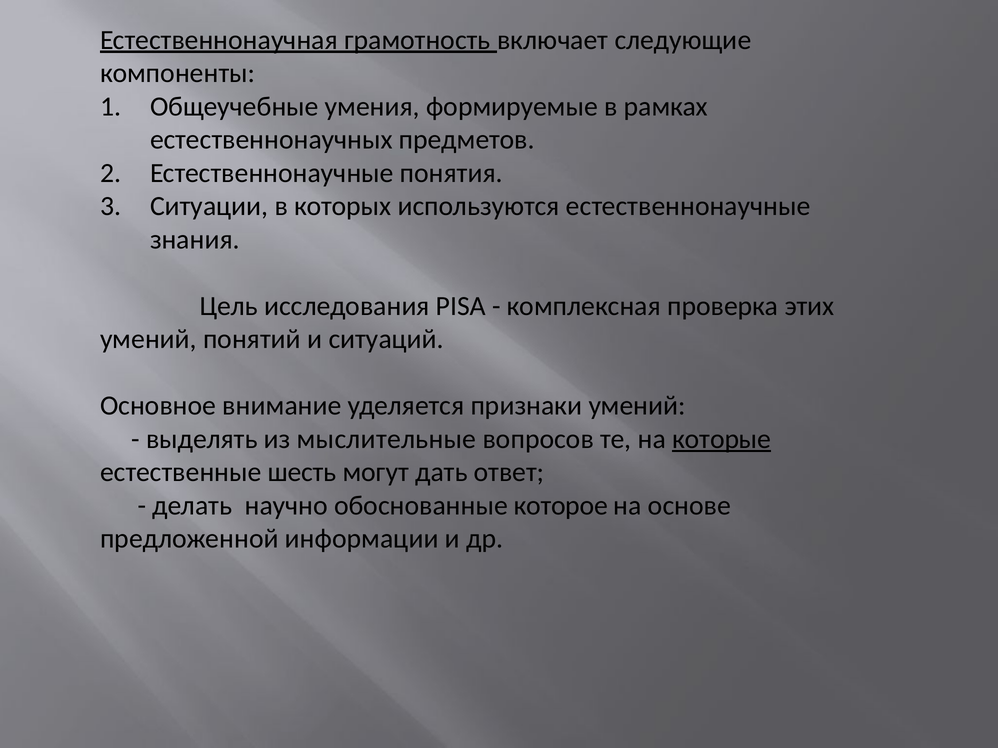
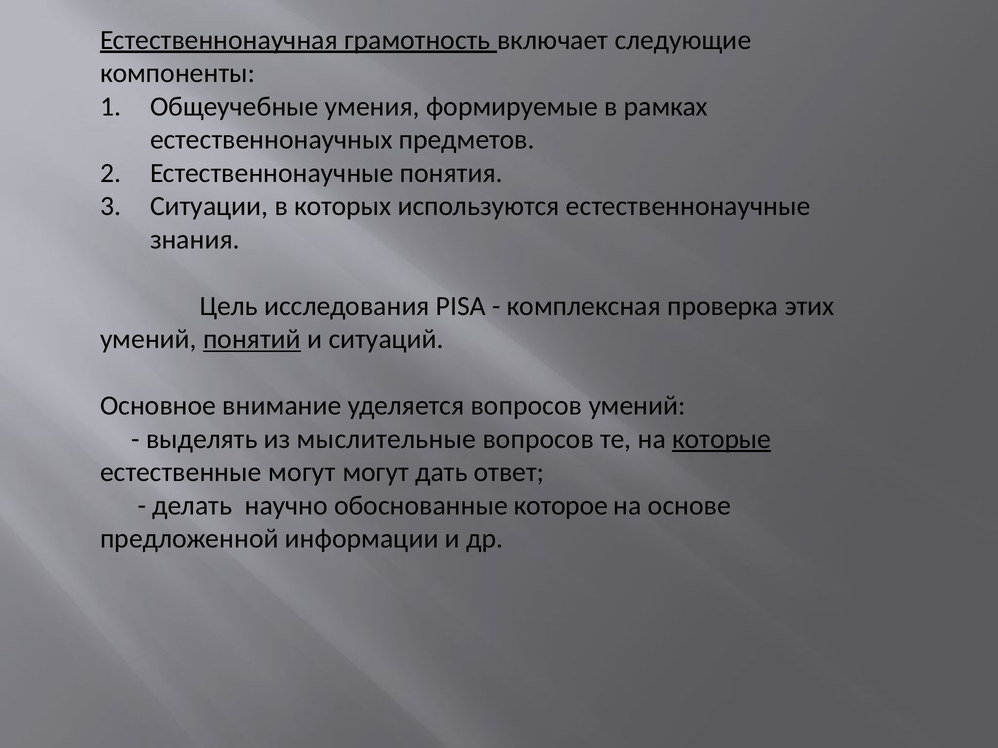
понятий underline: none -> present (252, 339)
уделяется признаки: признаки -> вопросов (526, 406)
естественные шесть: шесть -> могут (302, 473)
